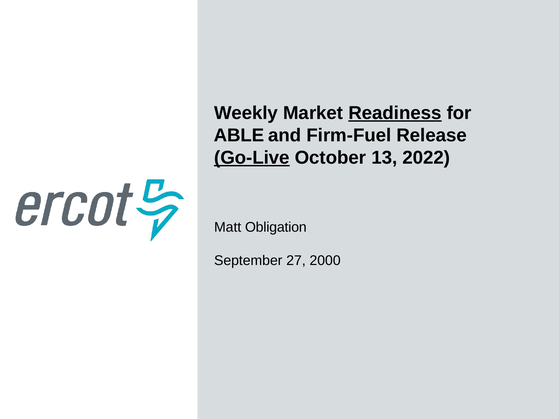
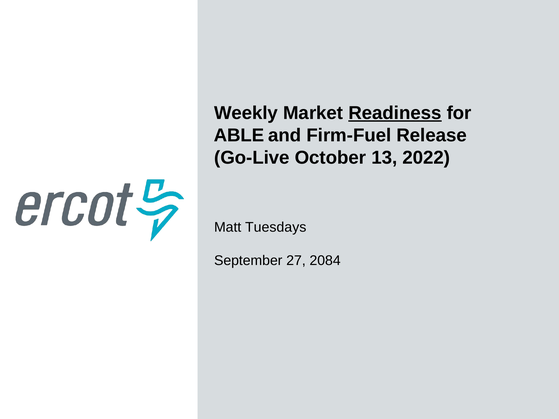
Go-Live underline: present -> none (252, 158)
Obligation: Obligation -> Tuesdays (276, 227)
2000: 2000 -> 2084 (325, 261)
